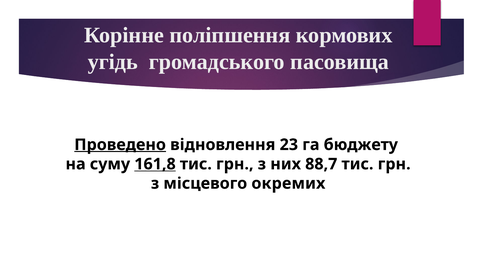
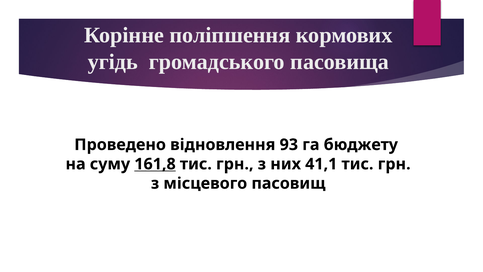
Проведено underline: present -> none (120, 145)
23: 23 -> 93 (289, 145)
88,7: 88,7 -> 41,1 (321, 164)
окремих: окремих -> пасовищ (288, 183)
